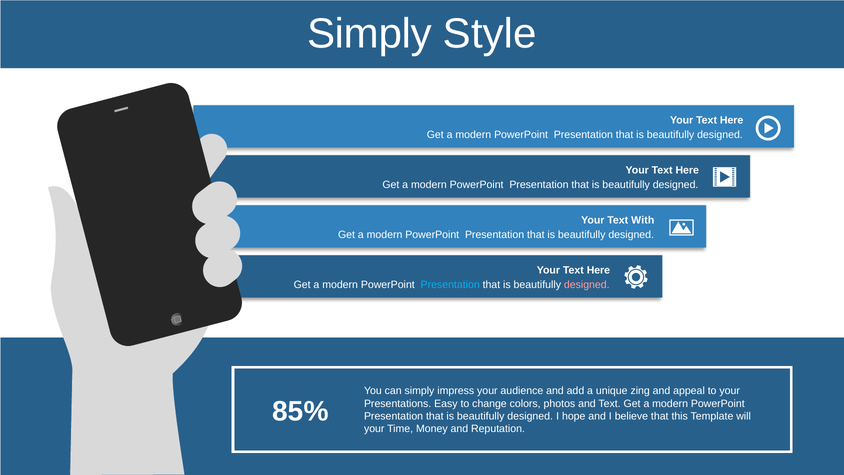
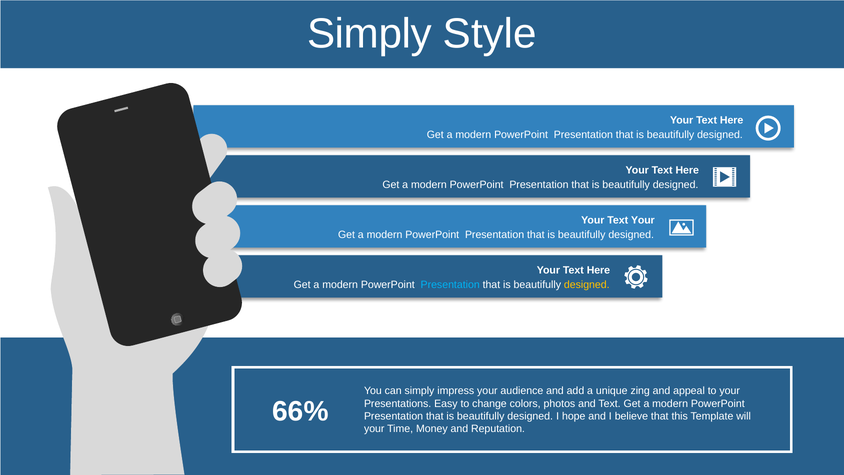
Text With: With -> Your (643, 220)
designed colour: pink -> yellow (587, 285)
85%: 85% -> 66% (300, 411)
